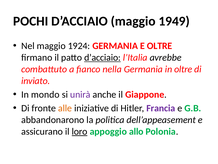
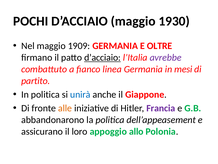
1949: 1949 -> 1930 (174, 21)
1924: 1924 -> 1909 (79, 46)
avrebbe colour: black -> purple (166, 57)
nella: nella -> linea (112, 69)
in oltre: oltre -> mesi (183, 69)
inviato: inviato -> partito (36, 81)
In mondo: mondo -> politica (45, 94)
unirà colour: purple -> blue (80, 94)
loro underline: present -> none (80, 131)
